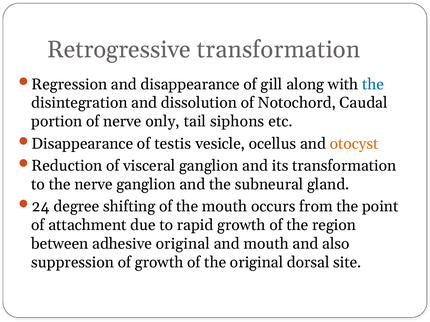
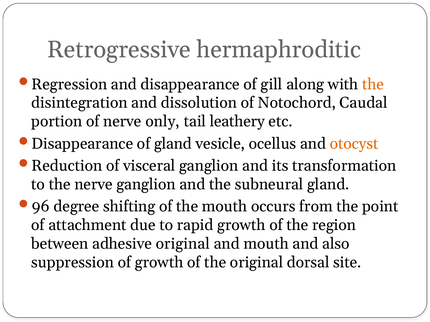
Retrogressive transformation: transformation -> hermaphroditic (279, 50)
the colour: blue -> orange (373, 84)
siphons: siphons -> leathery (237, 122)
of testis: testis -> gland (173, 144)
24: 24 -> 96 (41, 207)
